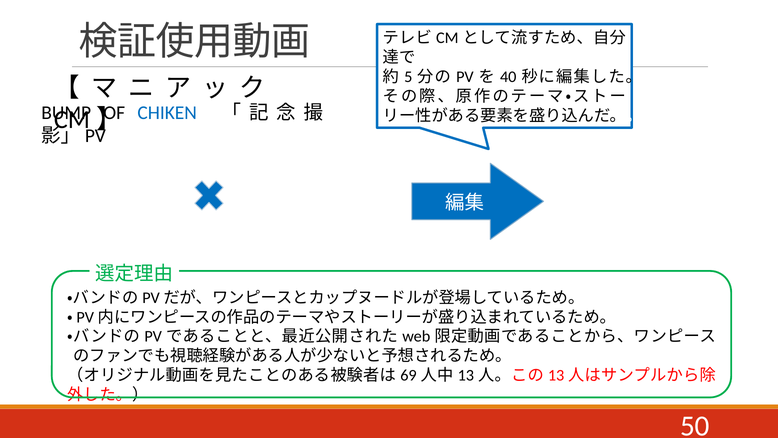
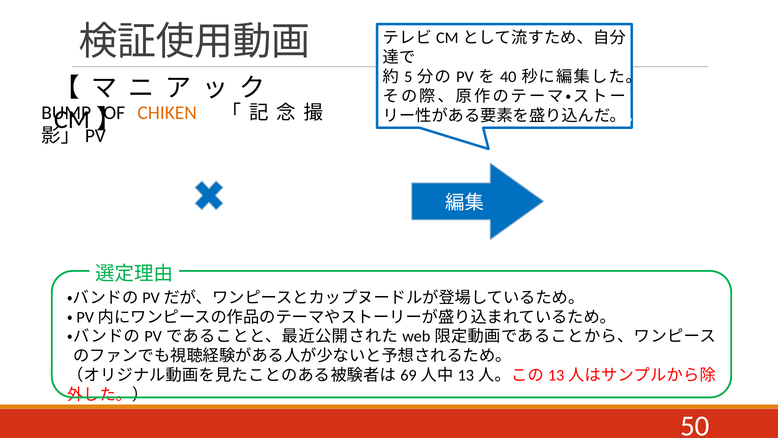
CHIKEN colour: blue -> orange (167, 113)
